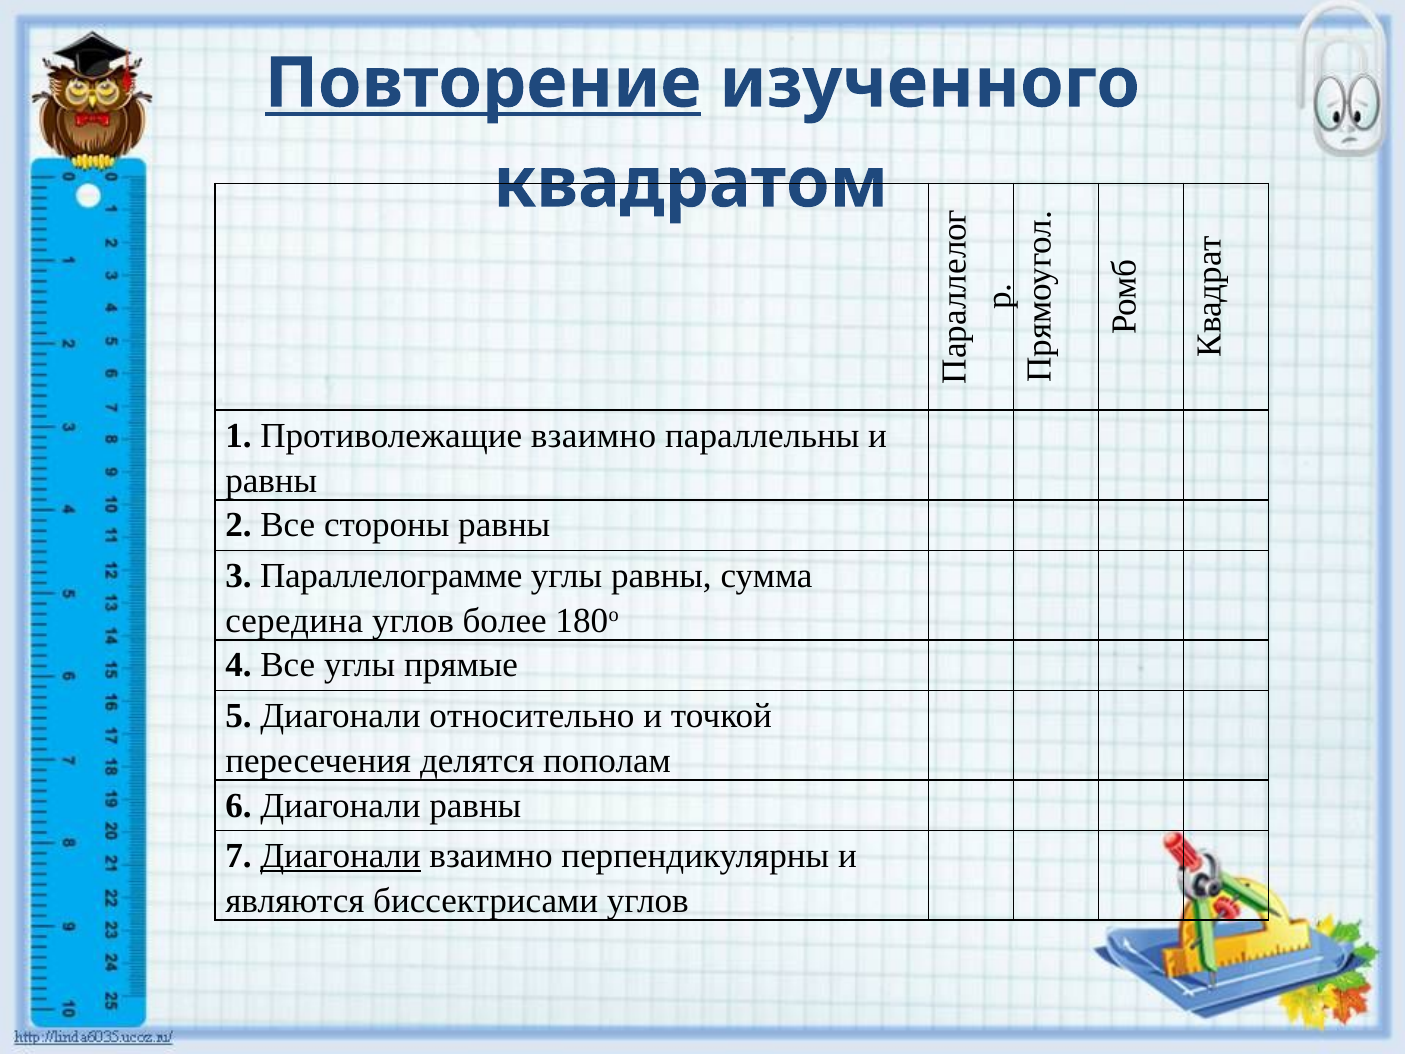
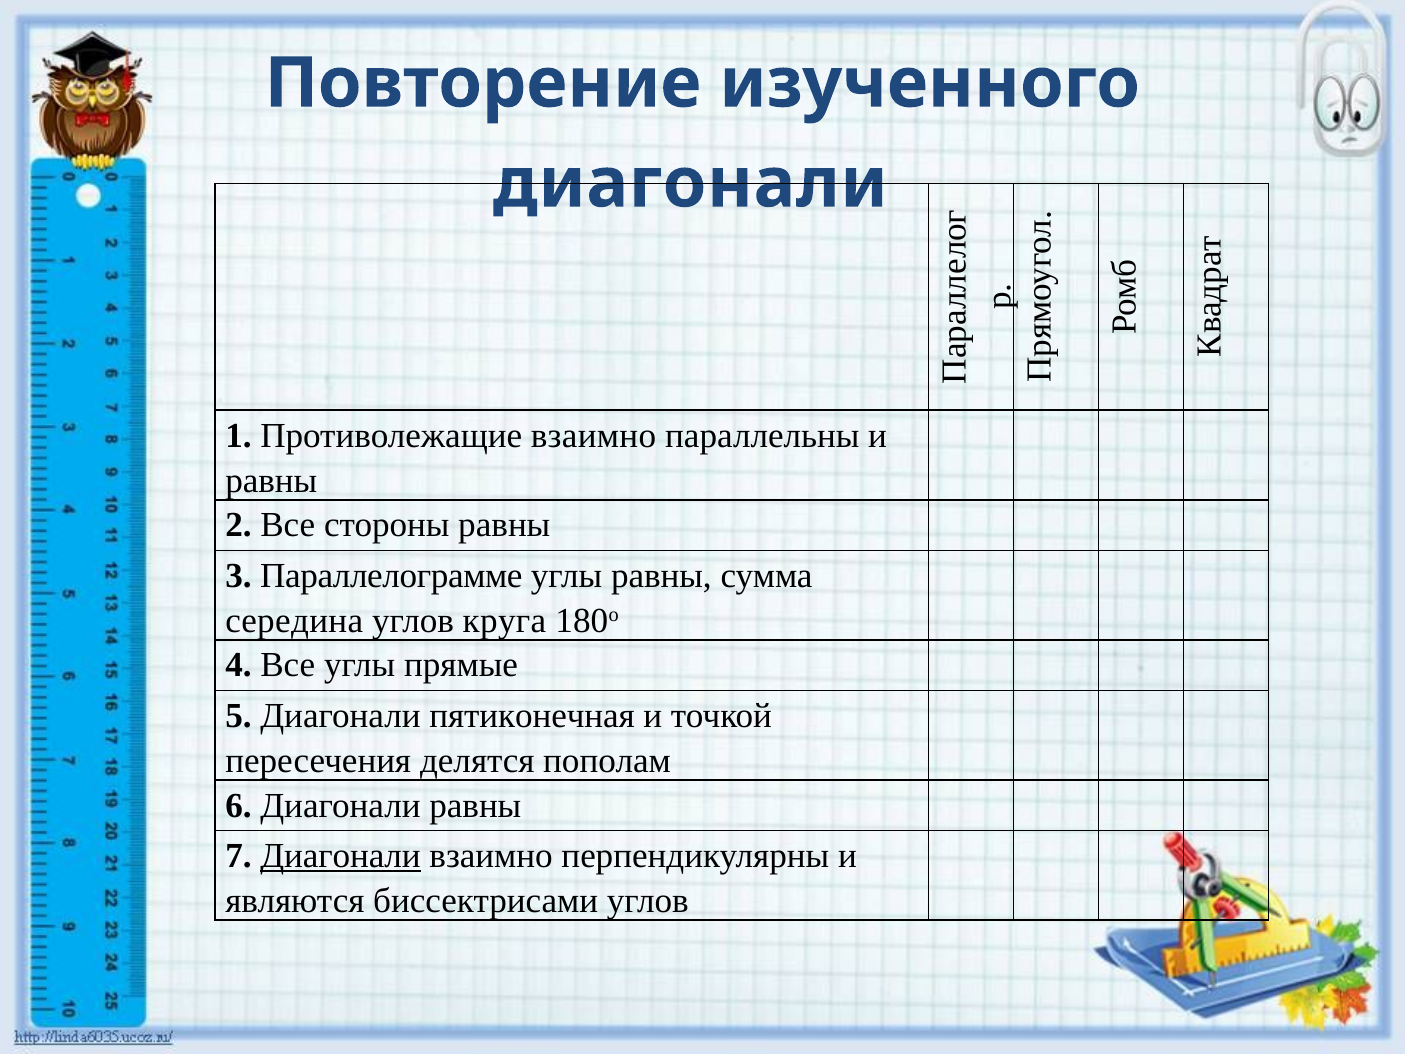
Повторение underline: present -> none (483, 83)
квадратом: квадратом -> диагонали (690, 183)
более: более -> круга (505, 620)
относительно: относительно -> пятиконечная (532, 716)
